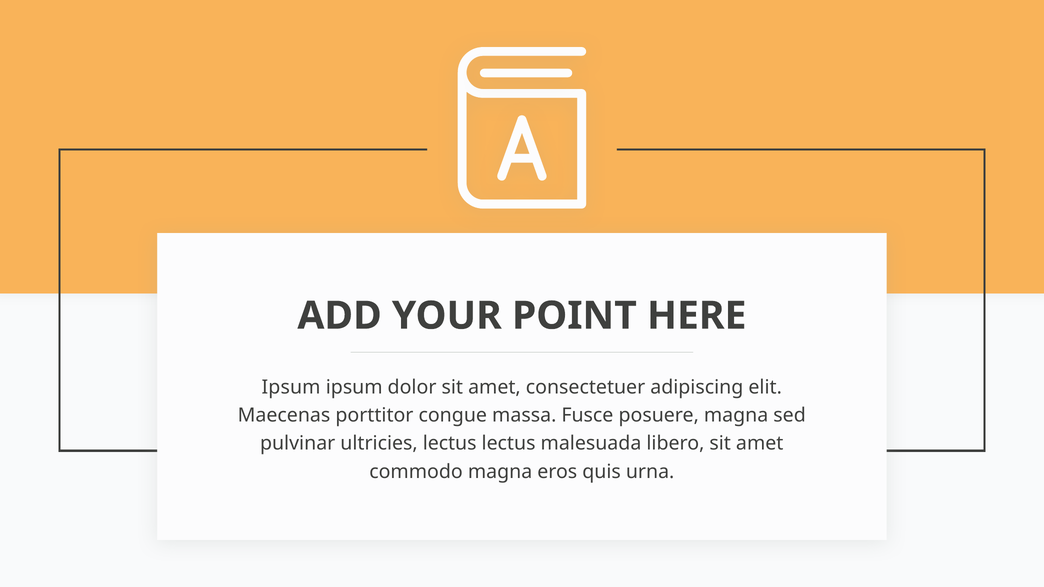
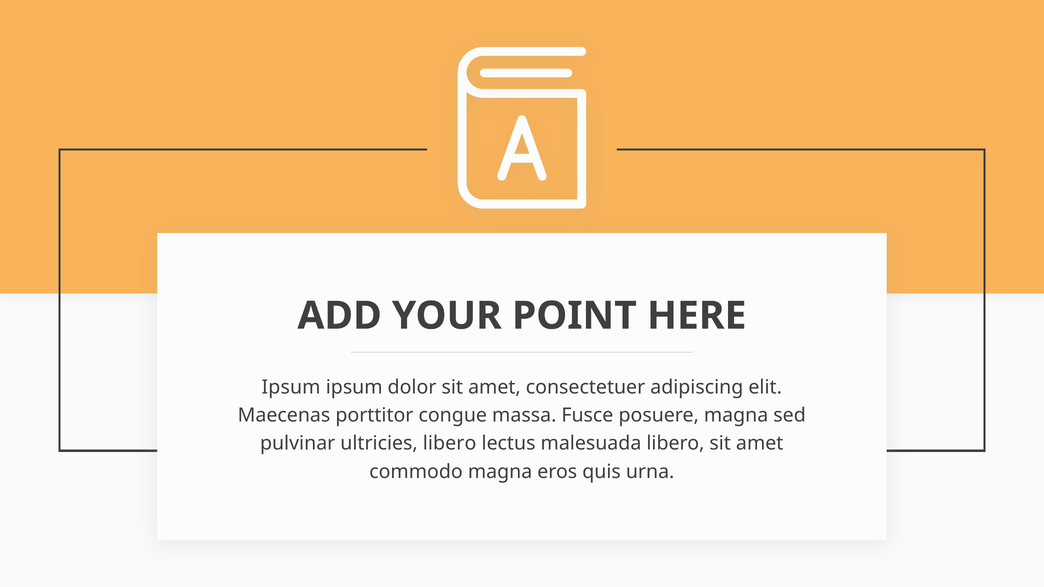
ultricies lectus: lectus -> libero (450, 444)
